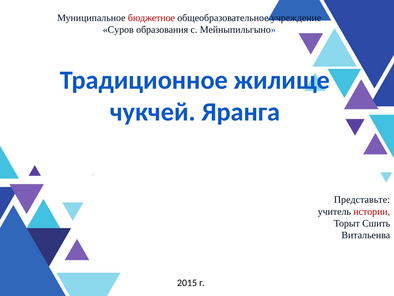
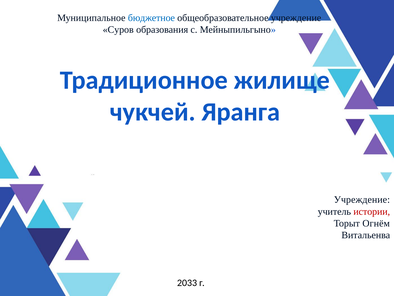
бюджетное colour: red -> blue (151, 18)
Представьте: Представьте -> Учреждение (362, 199)
Сшить: Сшить -> Огнём (376, 223)
2015: 2015 -> 2033 (187, 282)
